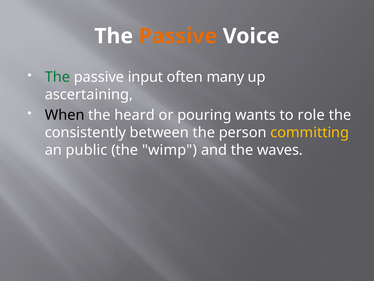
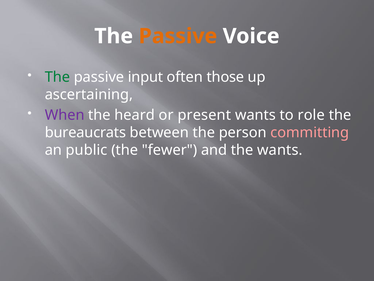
many: many -> those (225, 77)
When colour: black -> purple (65, 115)
pouring: pouring -> present (204, 115)
consistently: consistently -> bureaucrats (85, 132)
committing colour: yellow -> pink (310, 132)
wimp: wimp -> fewer (170, 150)
the waves: waves -> wants (280, 150)
